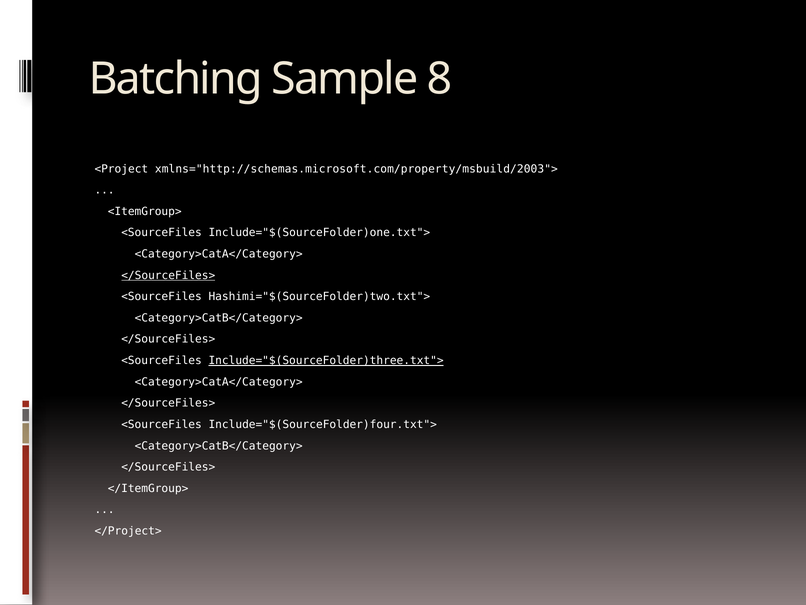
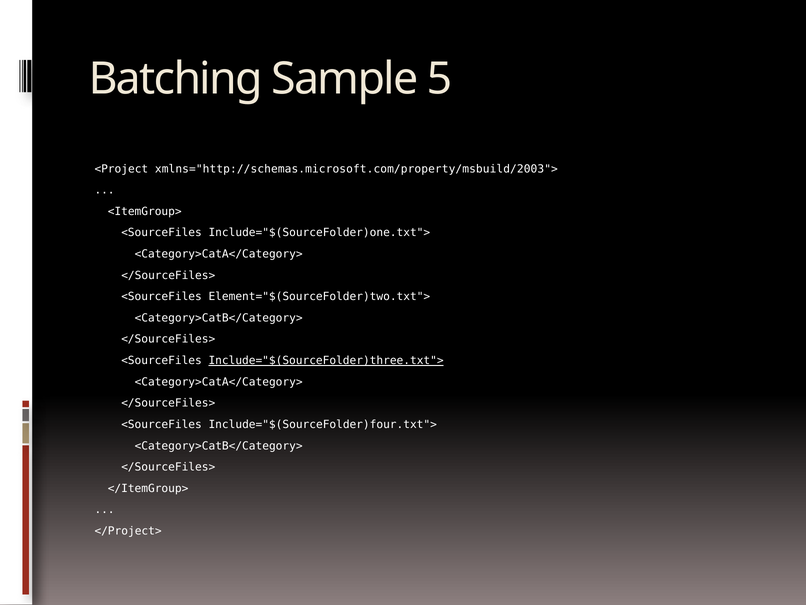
8: 8 -> 5 (440, 79)
</SourceFiles> underline: present -> none (168, 275)
Hashimi="$(SourceFolder)two.txt">: Hashimi="$(SourceFolder)two.txt"> -> Element="$(SourceFolder)two.txt"> (319, 296)
